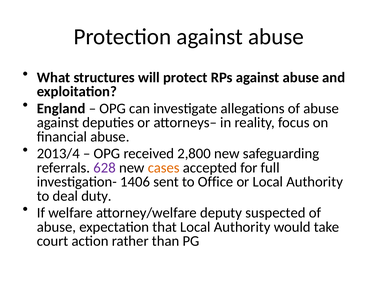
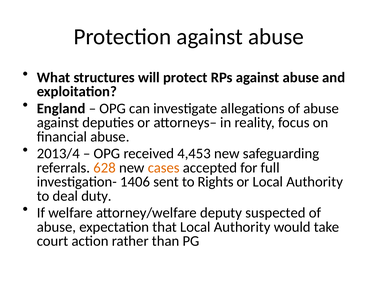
2,800: 2,800 -> 4,453 (194, 153)
628 colour: purple -> orange (105, 167)
Office: Office -> Rights (216, 182)
